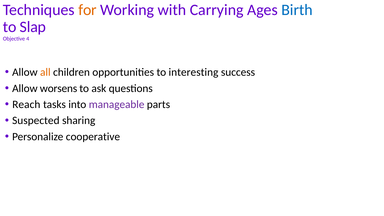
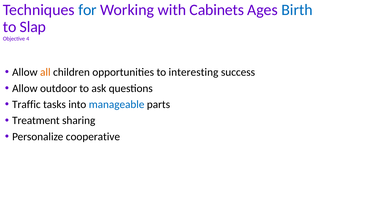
for colour: orange -> blue (88, 10)
Carrying: Carrying -> Cabinets (217, 10)
worsens: worsens -> outdoor (59, 88)
Reach: Reach -> Traffic (26, 104)
manageable colour: purple -> blue (117, 104)
Suspected: Suspected -> Treatment (36, 121)
